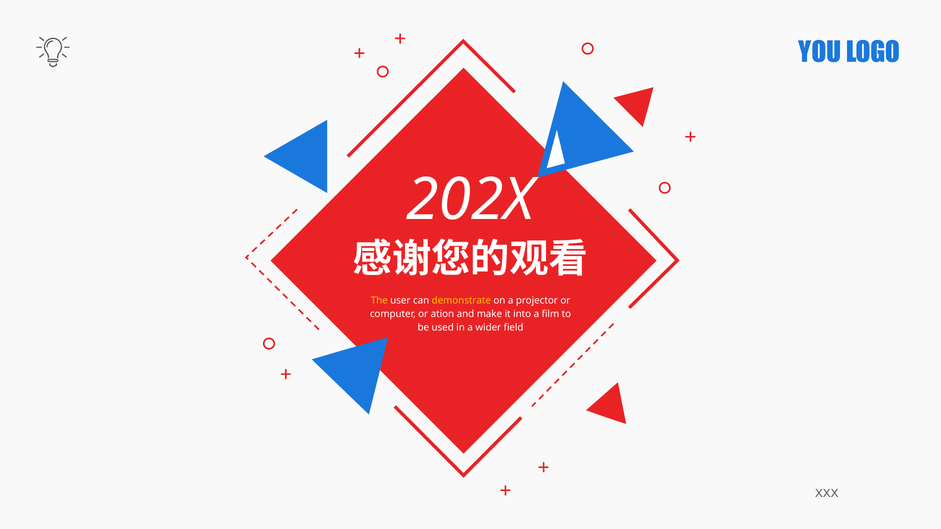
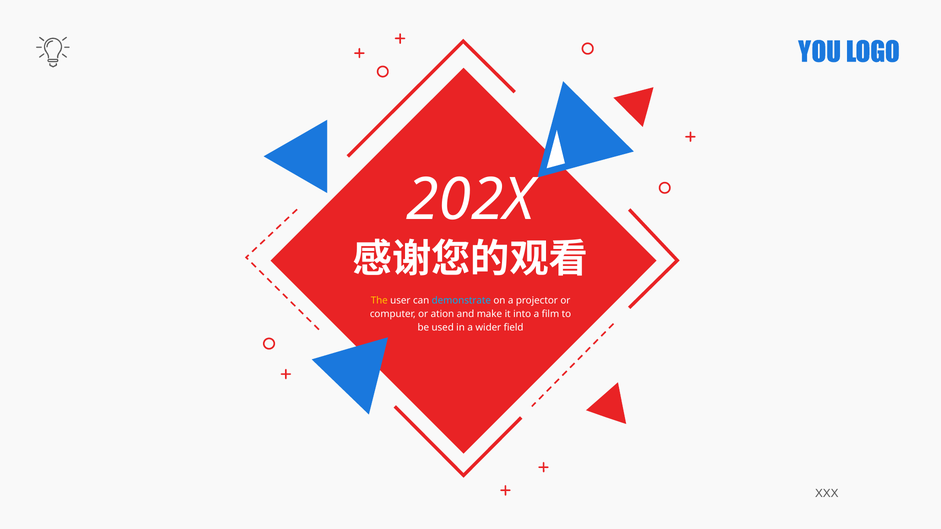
demonstrate colour: yellow -> light blue (461, 301)
